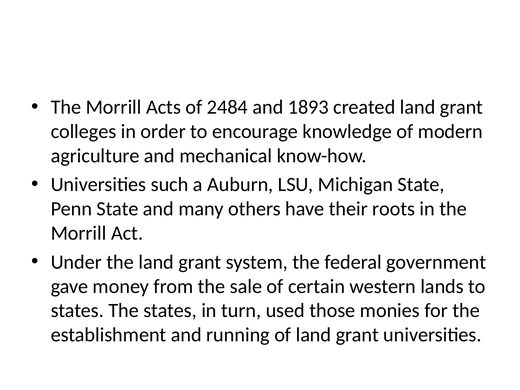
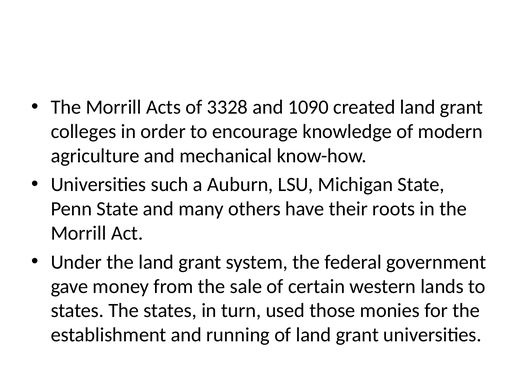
2484: 2484 -> 3328 (227, 107)
1893: 1893 -> 1090 (308, 107)
